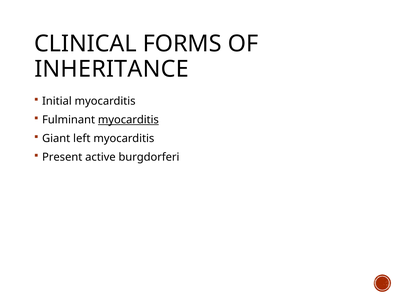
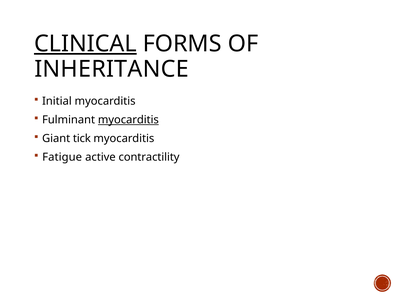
CLINICAL underline: none -> present (85, 44)
left: left -> tick (82, 138)
Present: Present -> Fatigue (62, 157)
burgdorferi: burgdorferi -> contractility (149, 157)
